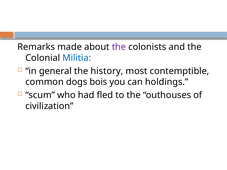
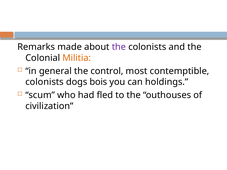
Militia colour: blue -> orange (77, 58)
history: history -> control (107, 71)
common: common -> colonists (45, 82)
